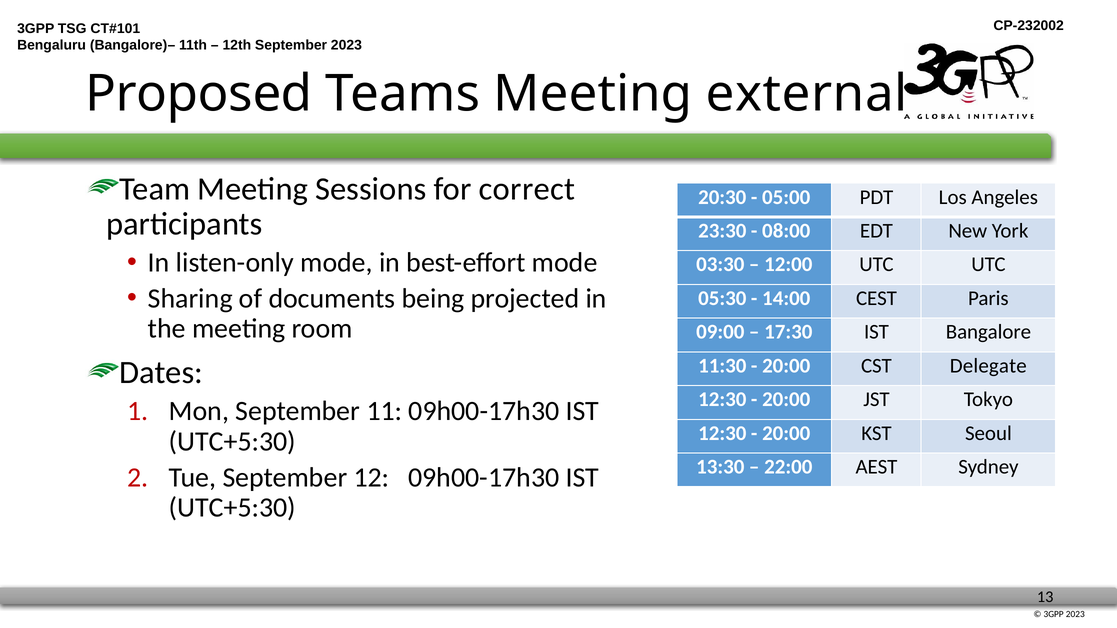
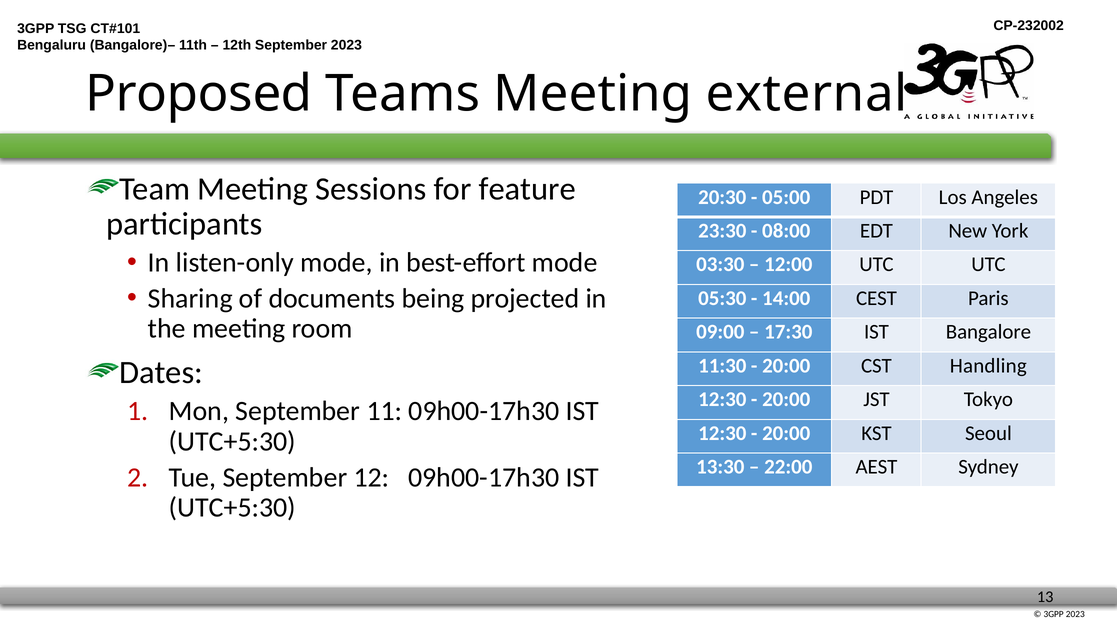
correct: correct -> feature (527, 189)
Delegate: Delegate -> Handling (988, 366)
